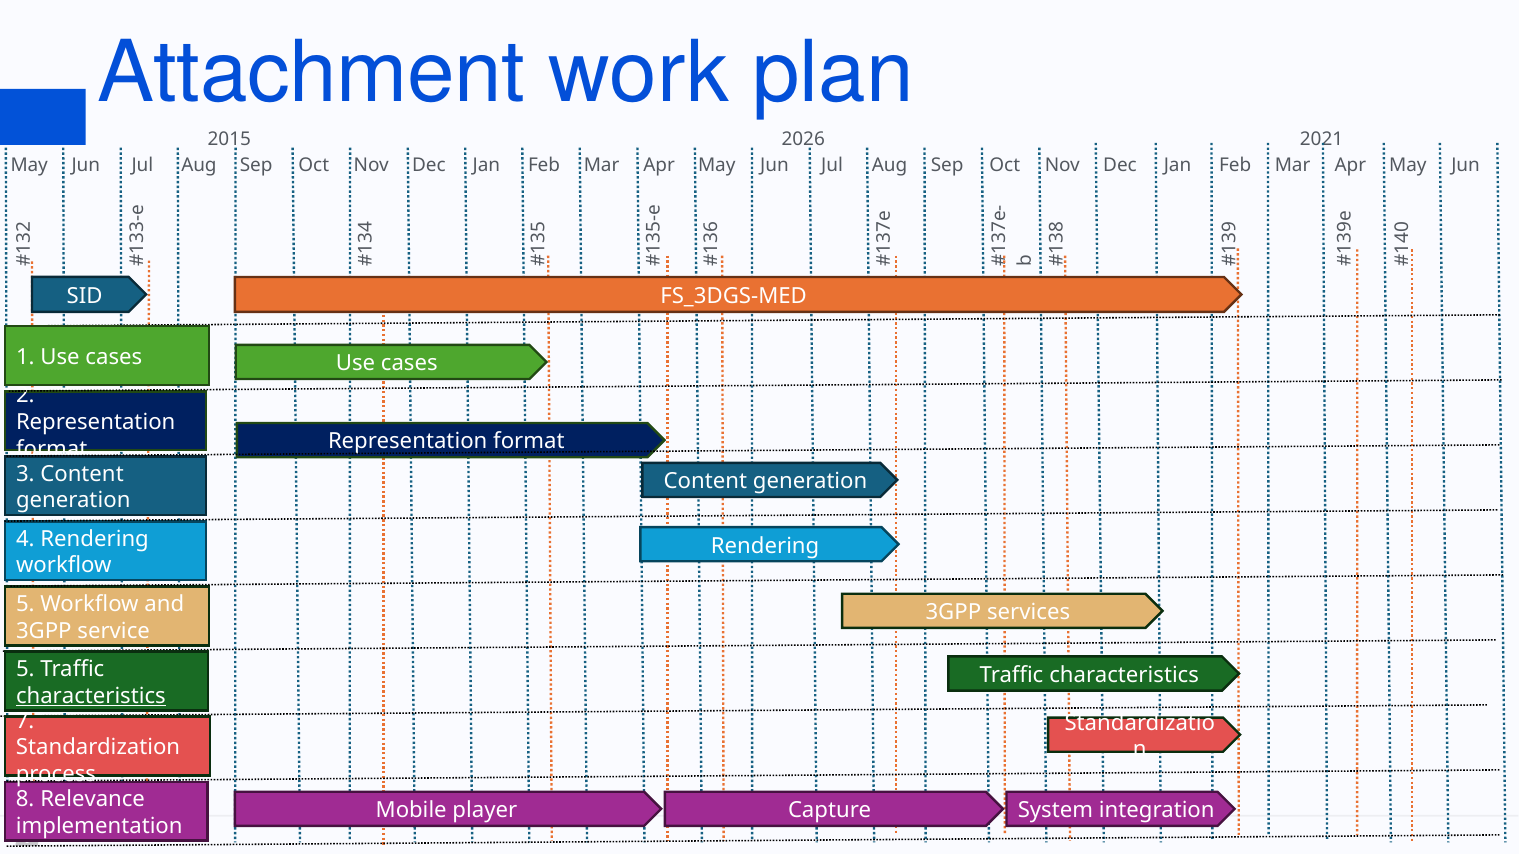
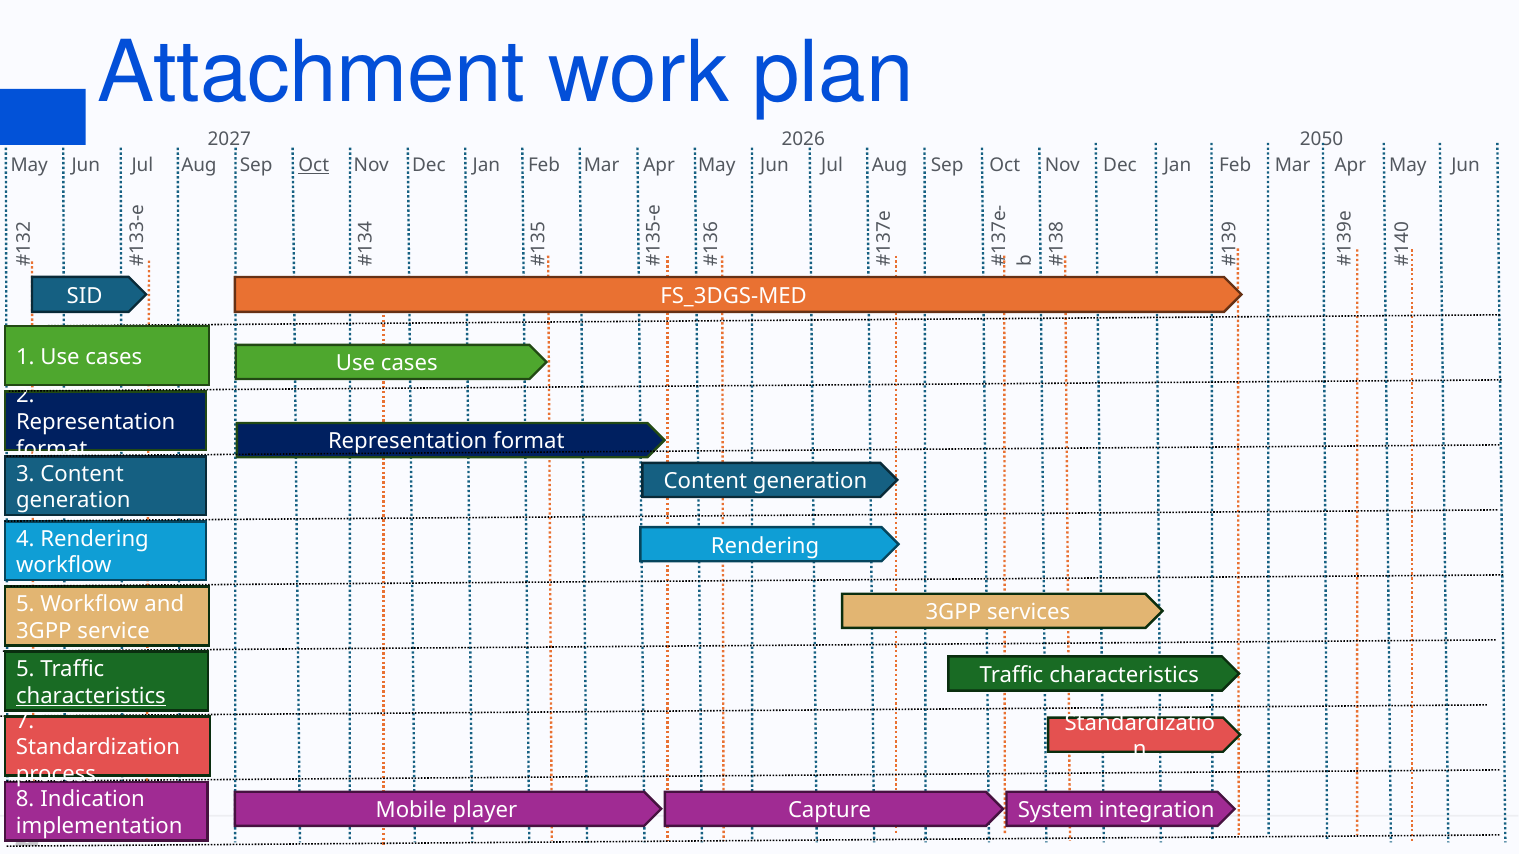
2015: 2015 -> 2027 (229, 139)
2021: 2021 -> 2050 (1322, 139)
Oct underline: none -> present (314, 166)
Relevance: Relevance -> Indication (93, 800)
